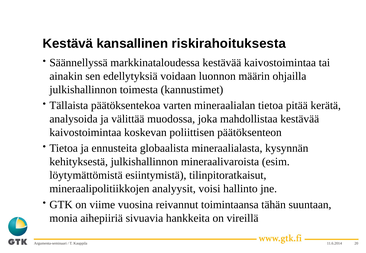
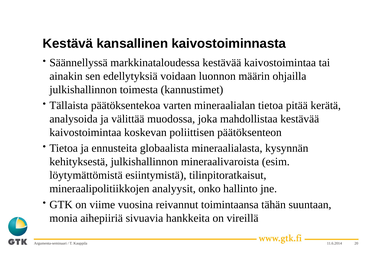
riskirahoituksesta: riskirahoituksesta -> kaivostoiminnasta (229, 44)
voisi: voisi -> onko (210, 189)
